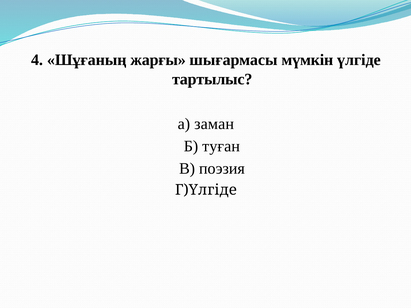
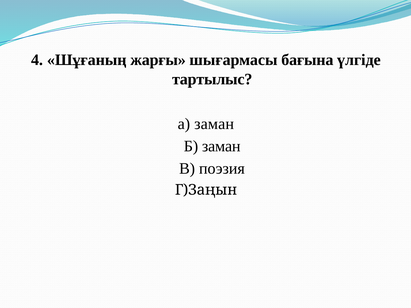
мүмкін: мүмкін -> бағына (307, 60)
Б туған: туған -> заман (221, 146)
Г)Үлгіде: Г)Үлгіде -> Г)Заңын (206, 190)
